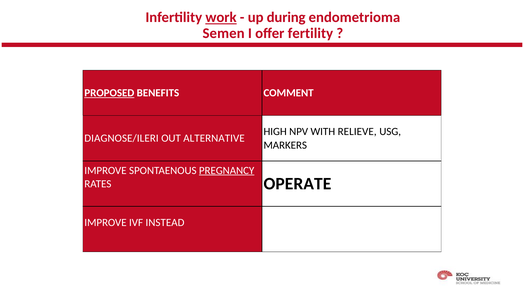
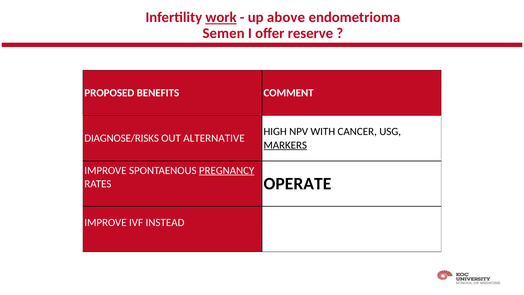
during: during -> above (286, 17)
fertility: fertility -> reserve (310, 33)
PROPOSED underline: present -> none (109, 93)
RELIEVE: RELIEVE -> CANCER (357, 132)
DIAGNOSE/ILERI: DIAGNOSE/ILERI -> DIAGNOSE/RISKS (122, 138)
MARKERS underline: none -> present (285, 145)
